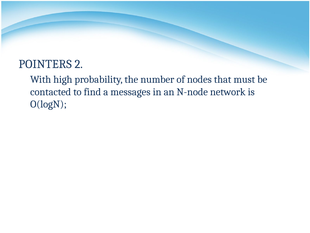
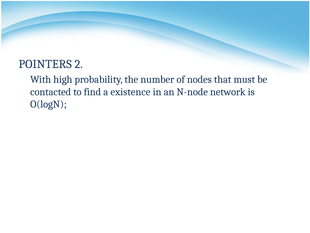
messages: messages -> existence (130, 92)
